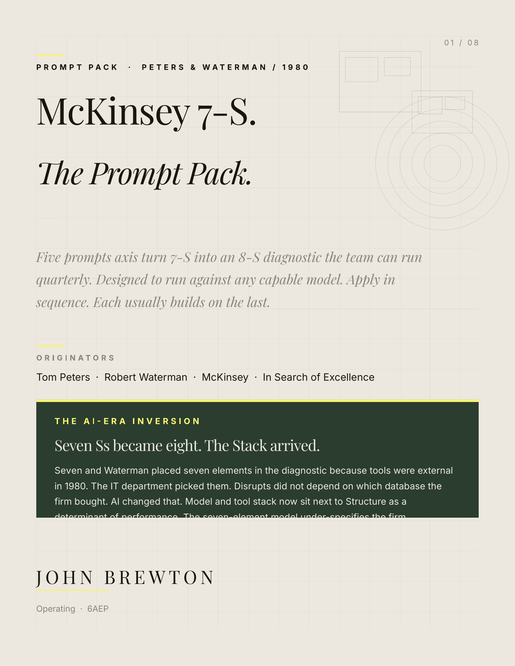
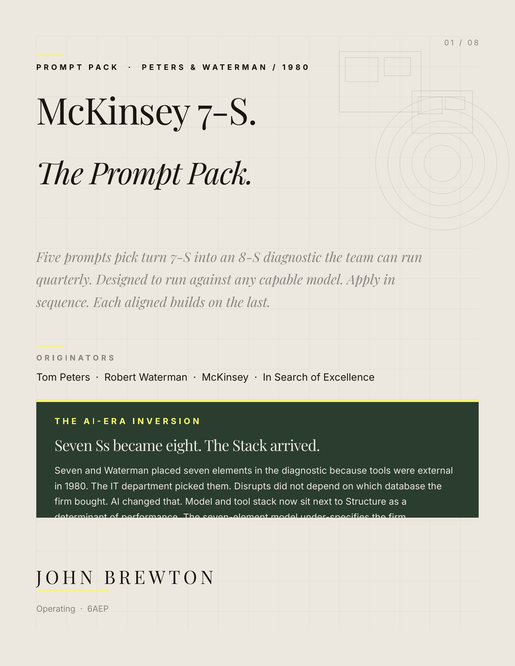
axis: axis -> pick (127, 258)
usually: usually -> aligned (146, 303)
